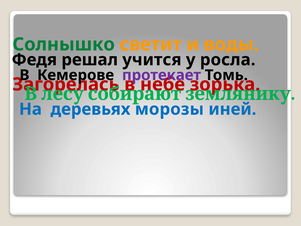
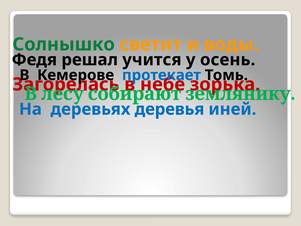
росла: росла -> осень (228, 60)
протекает colour: purple -> blue (161, 75)
морозы: морозы -> деревья (170, 109)
